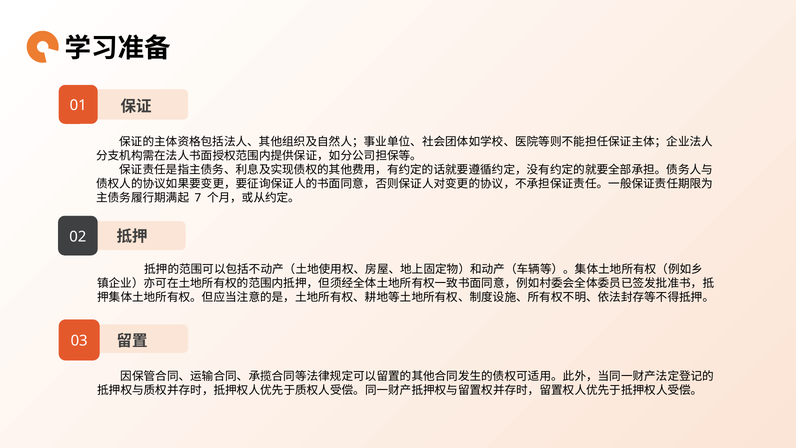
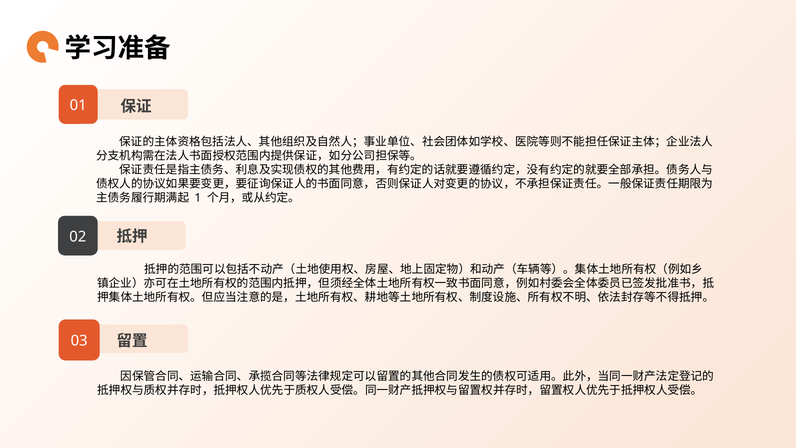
7: 7 -> 1 (198, 198)
